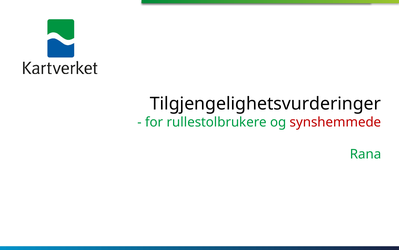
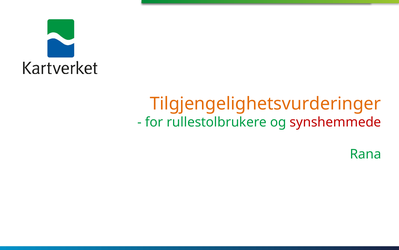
Tilgjengelighetsvurderinger colour: black -> orange (265, 104)
